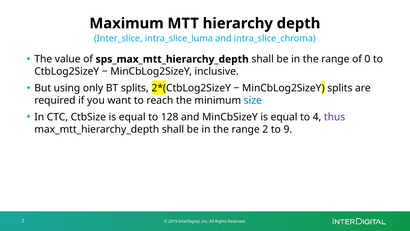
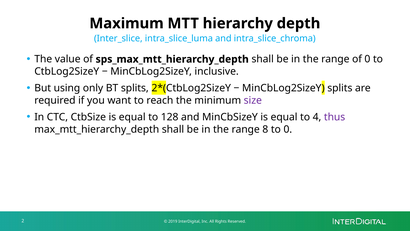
size colour: blue -> purple (253, 100)
range 2: 2 -> 8 (265, 129)
to 9: 9 -> 0 (288, 129)
